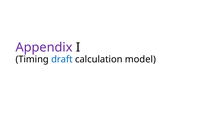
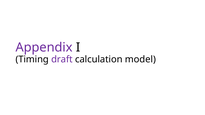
draft colour: blue -> purple (62, 60)
